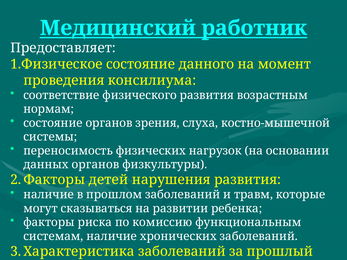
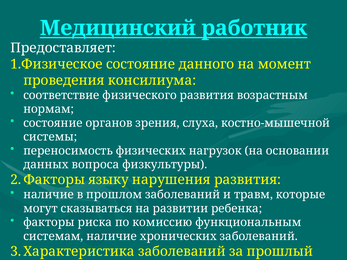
данных органов: органов -> вопроса (96, 165)
детей: детей -> языку (109, 180)
